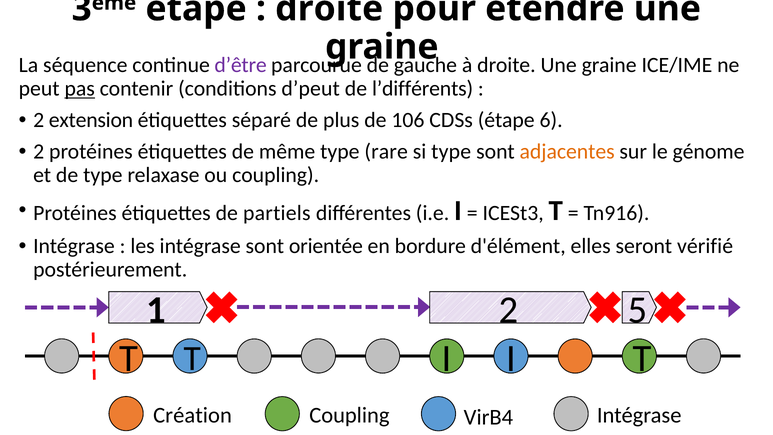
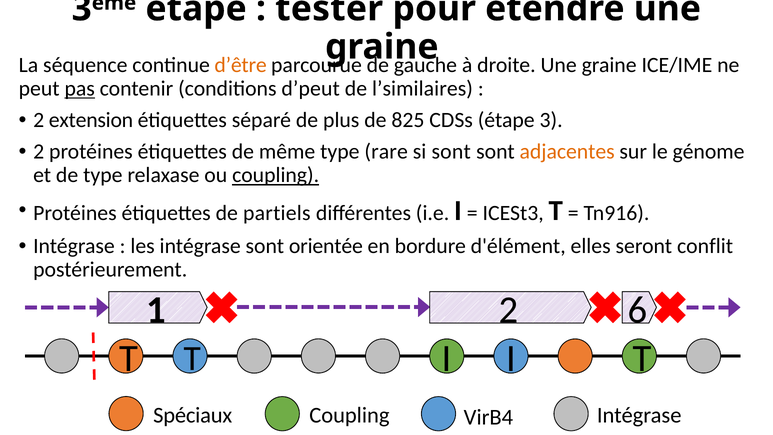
droite: droite -> tester (329, 9)
d’être colour: purple -> orange (241, 65)
l’différents: l’différents -> l’similaires (422, 89)
106: 106 -> 825 (408, 120)
étape 6: 6 -> 3 (551, 120)
si type: type -> sont (451, 152)
coupling underline: none -> present (276, 175)
vérifié: vérifié -> conflit (705, 246)
5: 5 -> 6 (638, 310)
Création: Création -> Spéciaux (193, 415)
